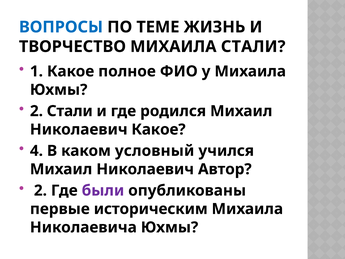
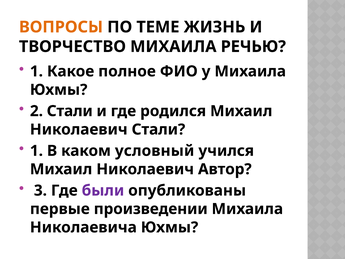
ВОПРОСЫ colour: blue -> orange (61, 27)
МИХАИЛА СТАЛИ: СТАЛИ -> РЕЧЬЮ (253, 47)
Николаевич Какое: Какое -> Стали (158, 129)
4: 4 -> 1 (36, 151)
2: 2 -> 3 (40, 190)
историческим: историческим -> произведении (151, 209)
